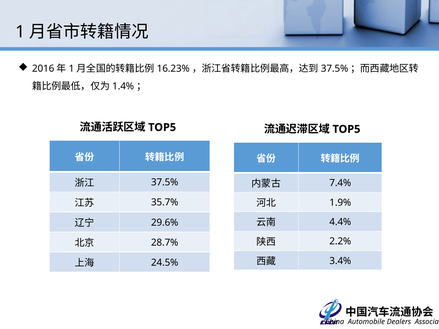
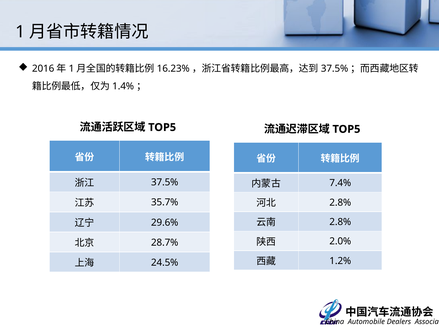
1.9%: 1.9% -> 2.8% (340, 203)
4.4%: 4.4% -> 2.8% (340, 222)
2.2%: 2.2% -> 2.0% (340, 242)
3.4%: 3.4% -> 1.2% (340, 261)
